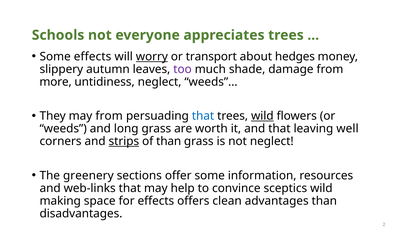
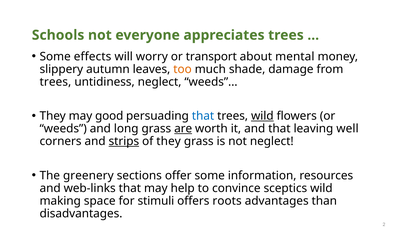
worry underline: present -> none (152, 56)
hedges: hedges -> mental (295, 56)
too colour: purple -> orange (183, 69)
more: more -> trees (55, 82)
may from: from -> good (109, 116)
are underline: none -> present (183, 128)
of than: than -> they (169, 141)
for effects: effects -> stimuli (156, 201)
clean: clean -> roots (227, 201)
